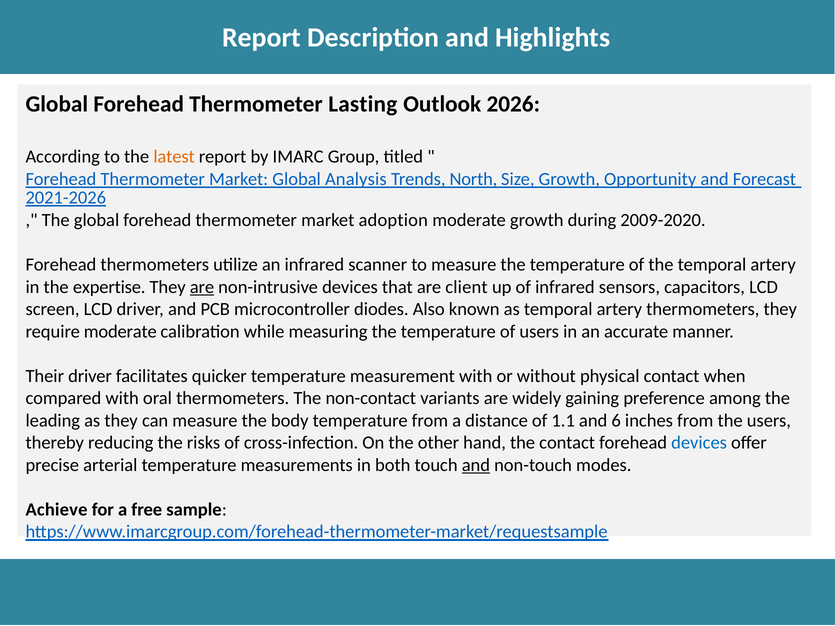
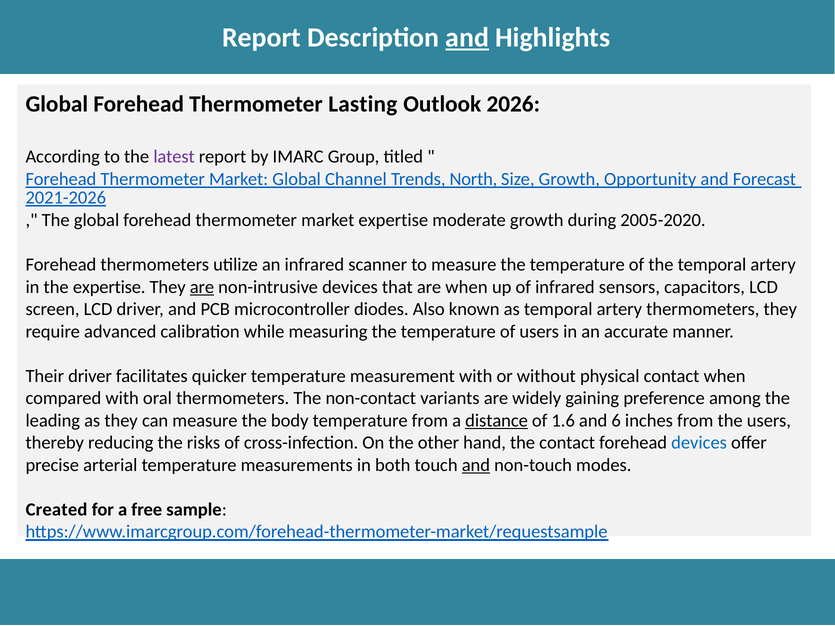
and underline: none -> present (467, 38)
latest colour: orange -> purple (174, 157)
Analysis: Analysis -> Channel (356, 179)
market adoption: adoption -> expertise (393, 220)
2009-2020: 2009-2020 -> 2005-2020 (663, 220)
are client: client -> when (466, 287)
require moderate: moderate -> advanced (120, 332)
distance underline: none -> present (497, 421)
1.1: 1.1 -> 1.6 (563, 421)
Achieve: Achieve -> Created (57, 510)
